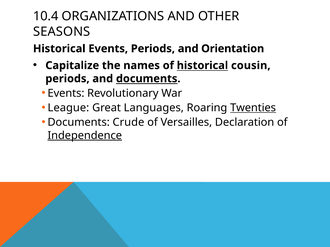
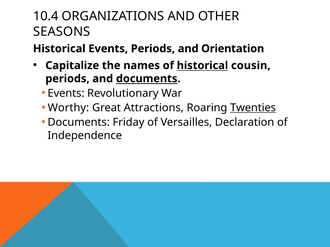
League: League -> Worthy (68, 108)
Languages: Languages -> Attractions (154, 108)
Crude: Crude -> Friday (128, 123)
Independence underline: present -> none (85, 136)
